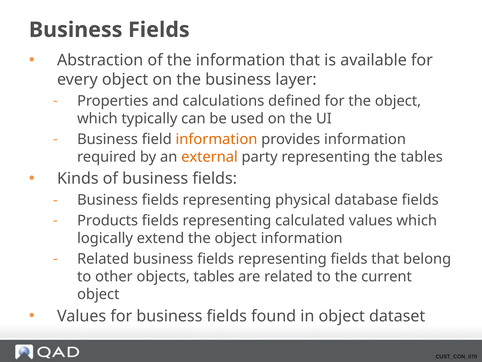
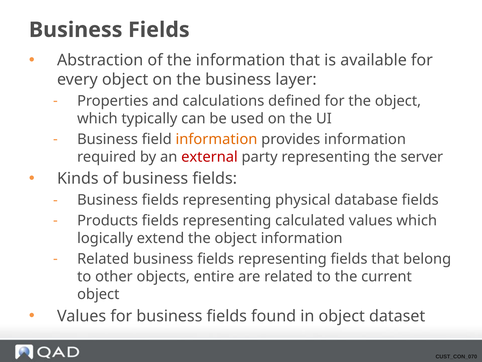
external colour: orange -> red (209, 157)
the tables: tables -> server (422, 157)
objects tables: tables -> entire (214, 276)
